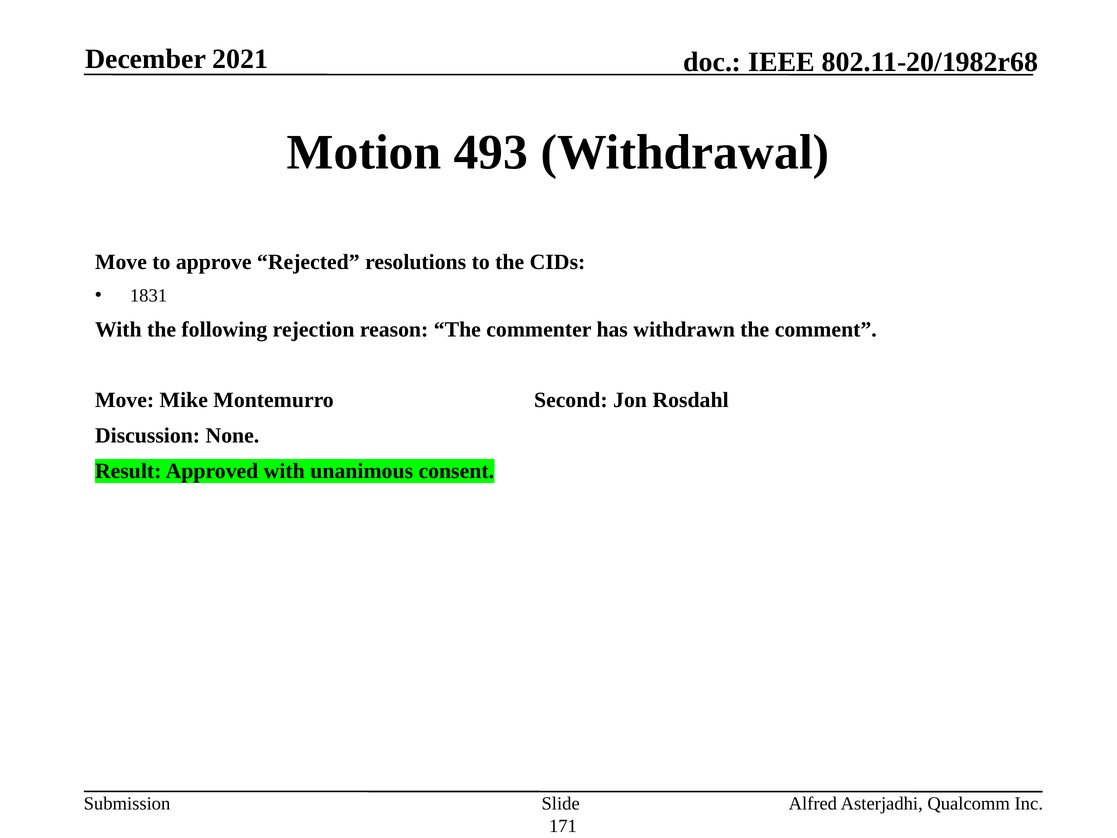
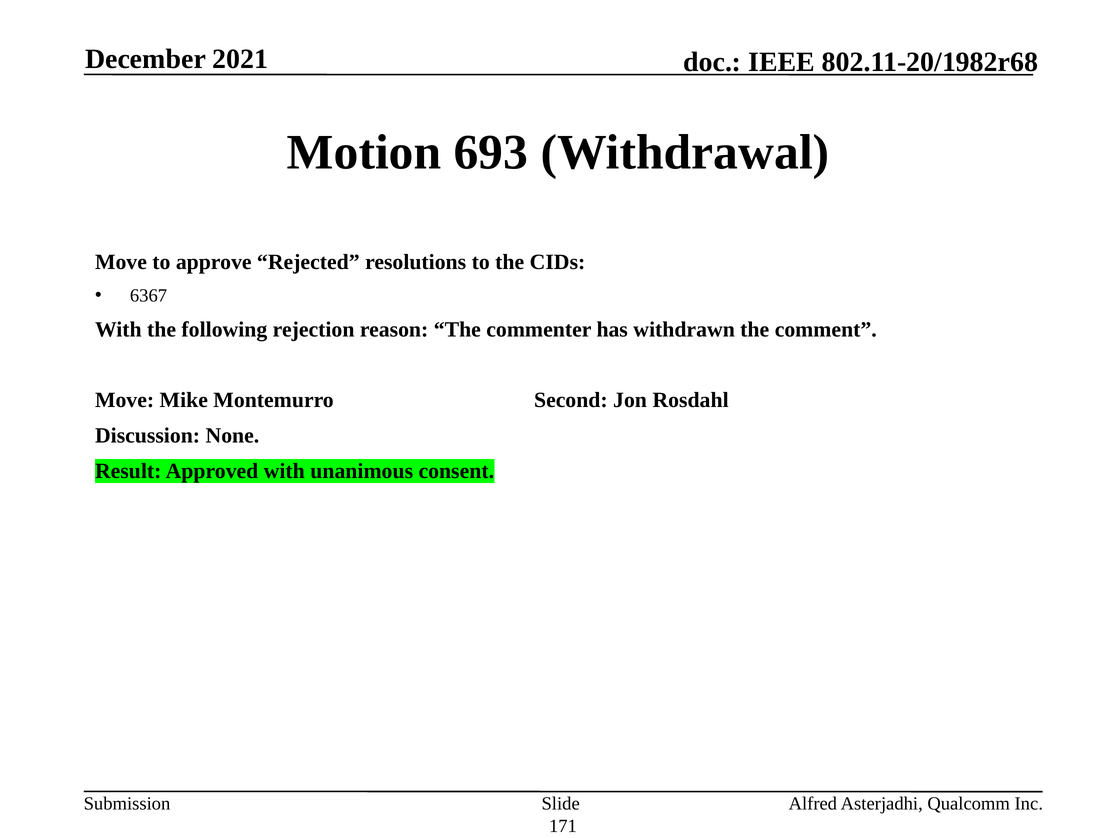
493: 493 -> 693 (491, 152)
1831: 1831 -> 6367 (149, 295)
